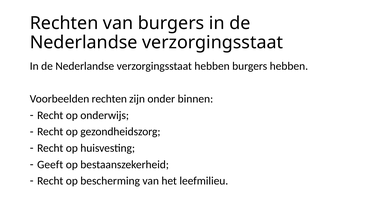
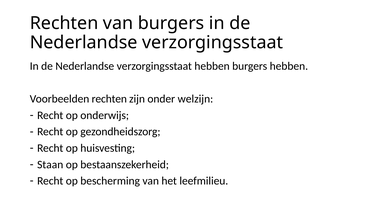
binnen: binnen -> welzijn (195, 99)
Geeft: Geeft -> Staan (50, 164)
